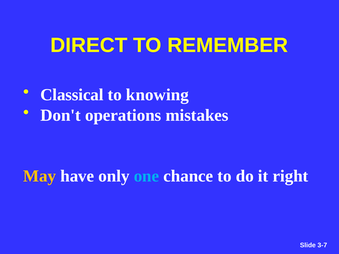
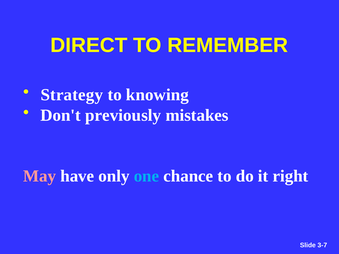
Classical: Classical -> Strategy (72, 95)
operations: operations -> previously (123, 115)
May colour: yellow -> pink (40, 176)
